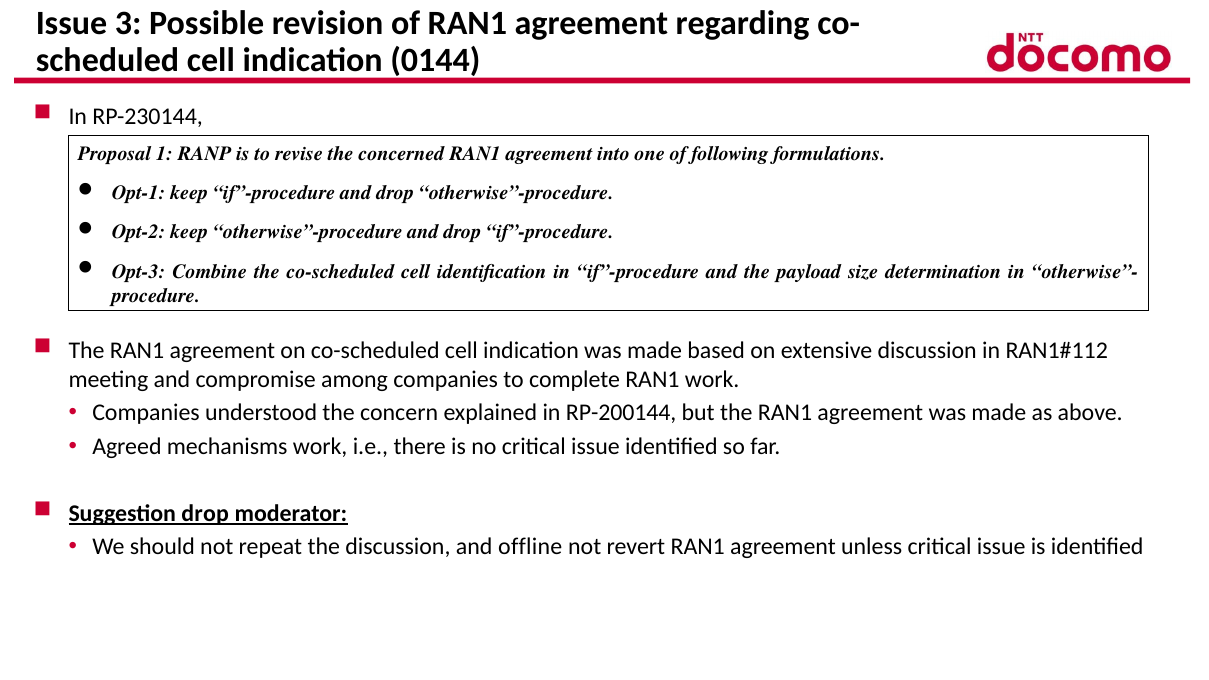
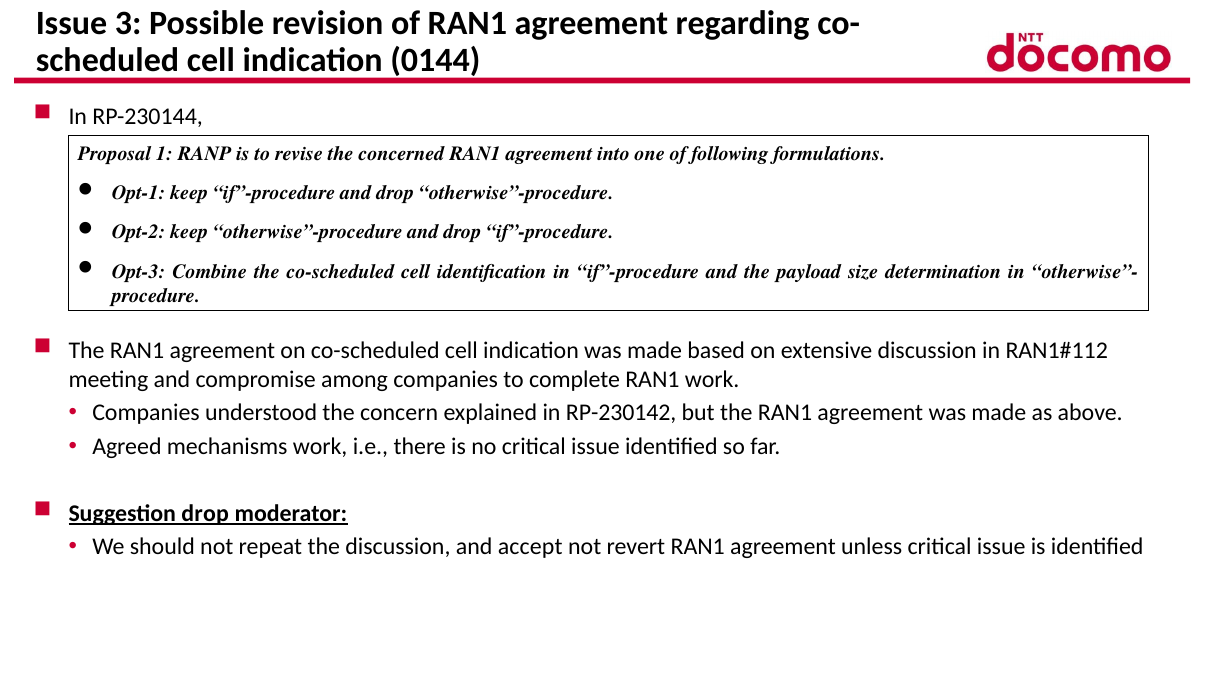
RP-200144: RP-200144 -> RP-230142 (621, 413)
offline: offline -> accept (530, 547)
